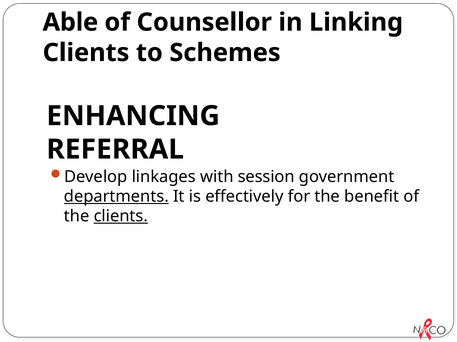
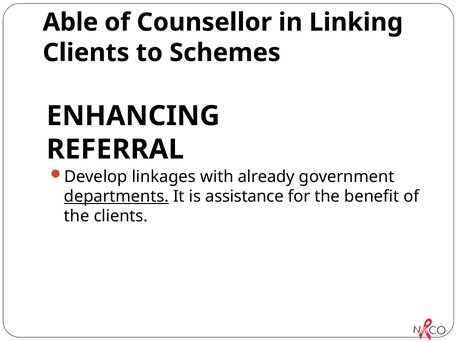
session: session -> already (266, 177)
effectively: effectively -> assistance (244, 197)
clients underline: present -> none (121, 217)
